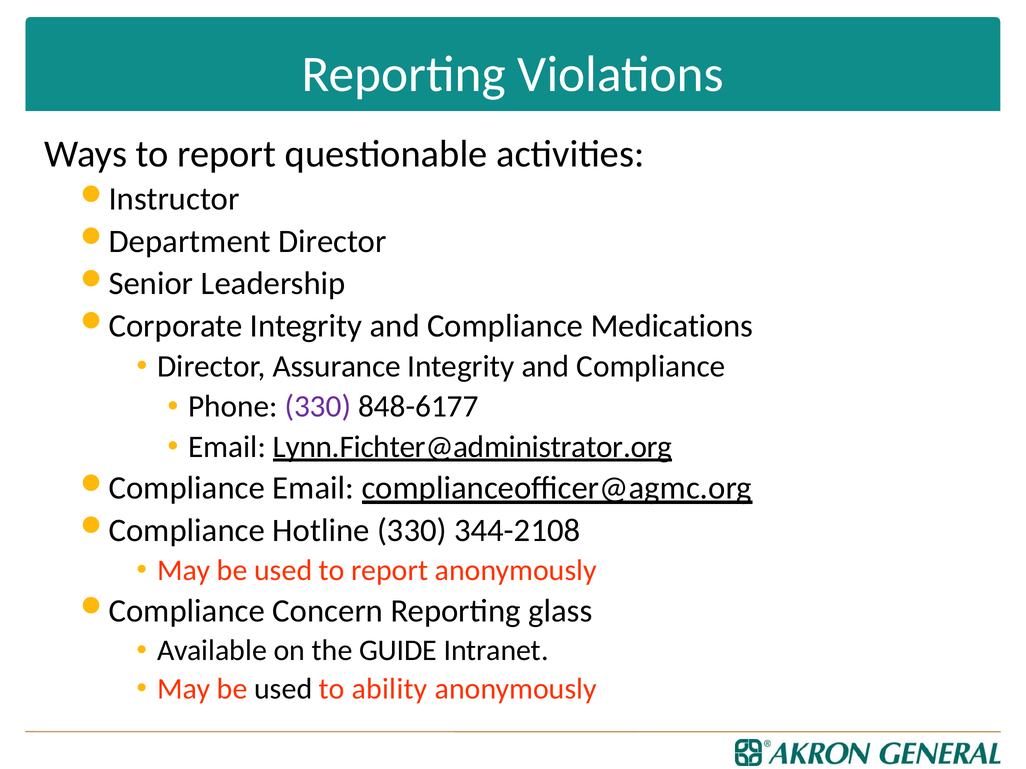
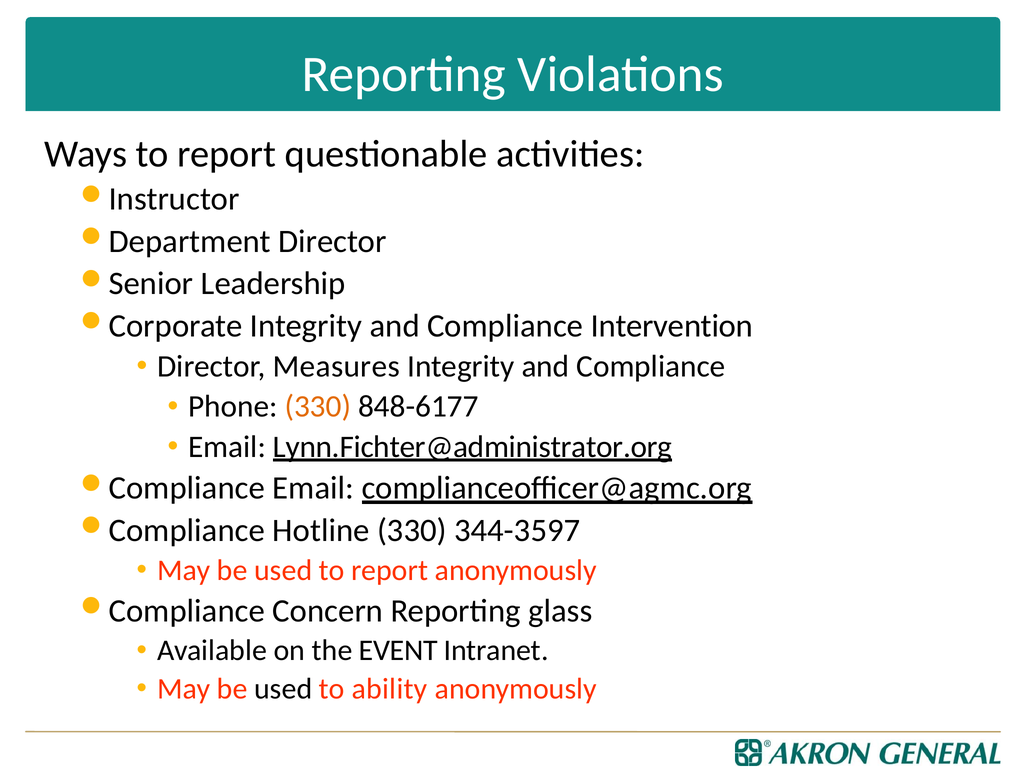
Medications: Medications -> Intervention (672, 326)
Assurance: Assurance -> Measures (336, 367)
330 colour: purple -> orange (318, 407)
344-2108: 344-2108 -> 344-3597 (517, 531)
GUIDE: GUIDE -> EVENT (398, 651)
